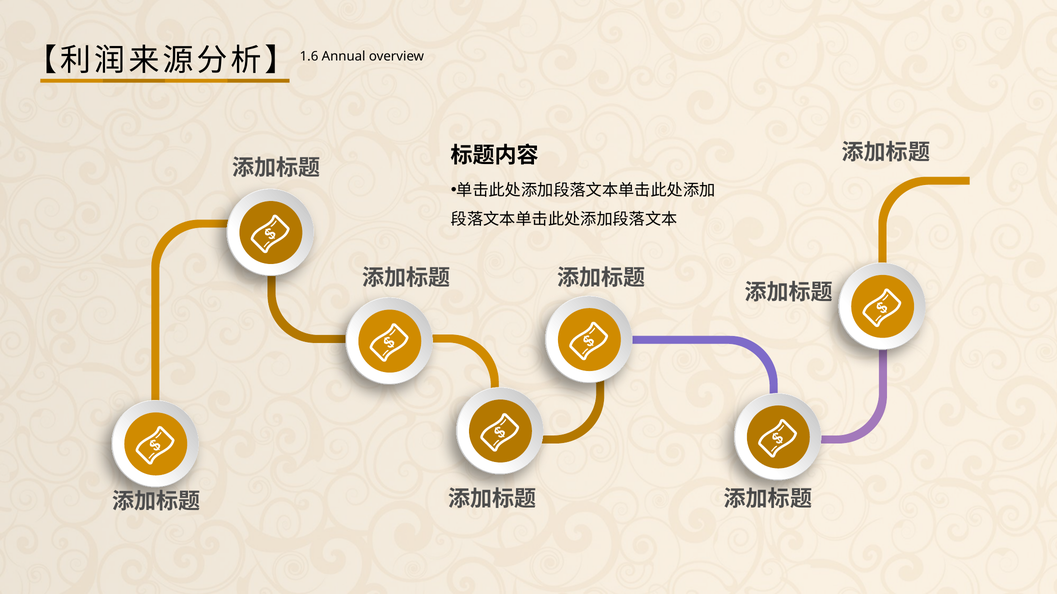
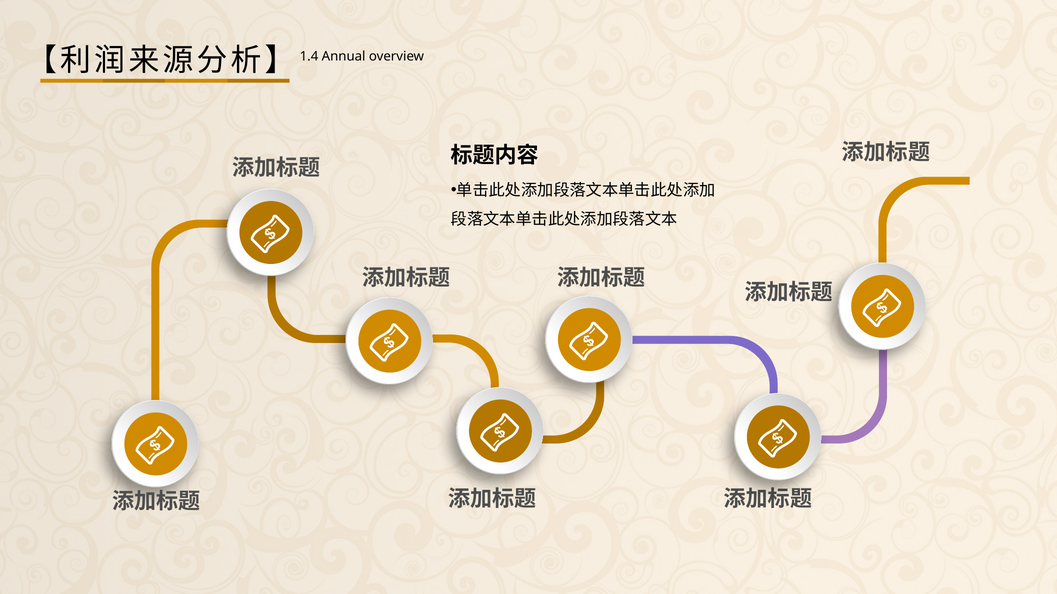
1.6: 1.6 -> 1.4 (309, 56)
